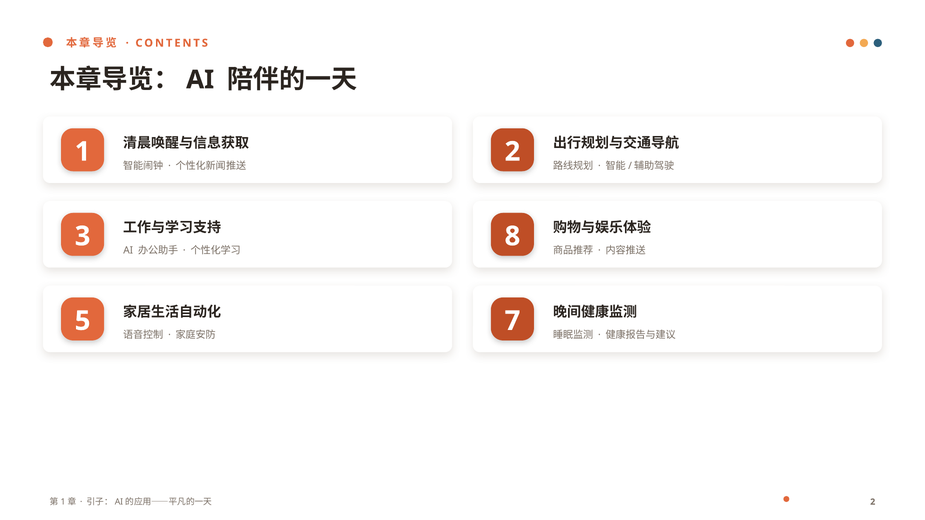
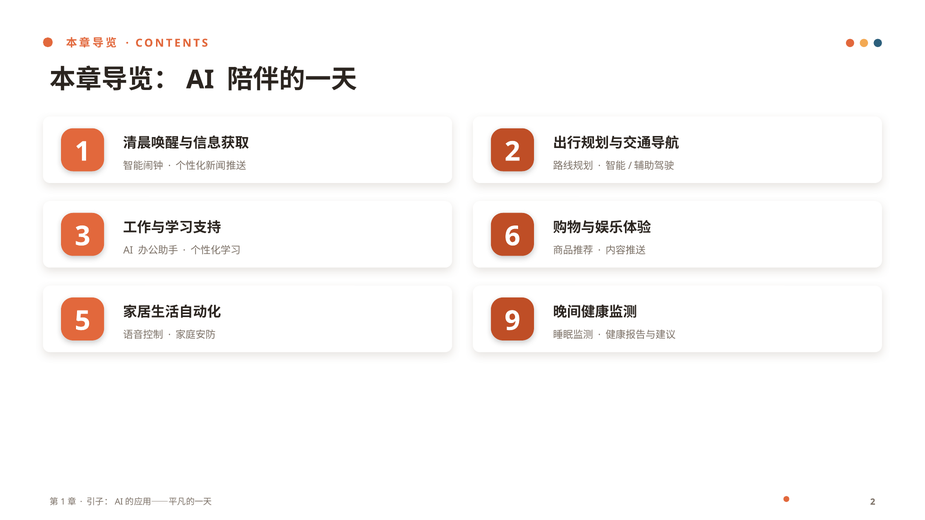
8: 8 -> 6 (512, 236)
7: 7 -> 9 (512, 321)
